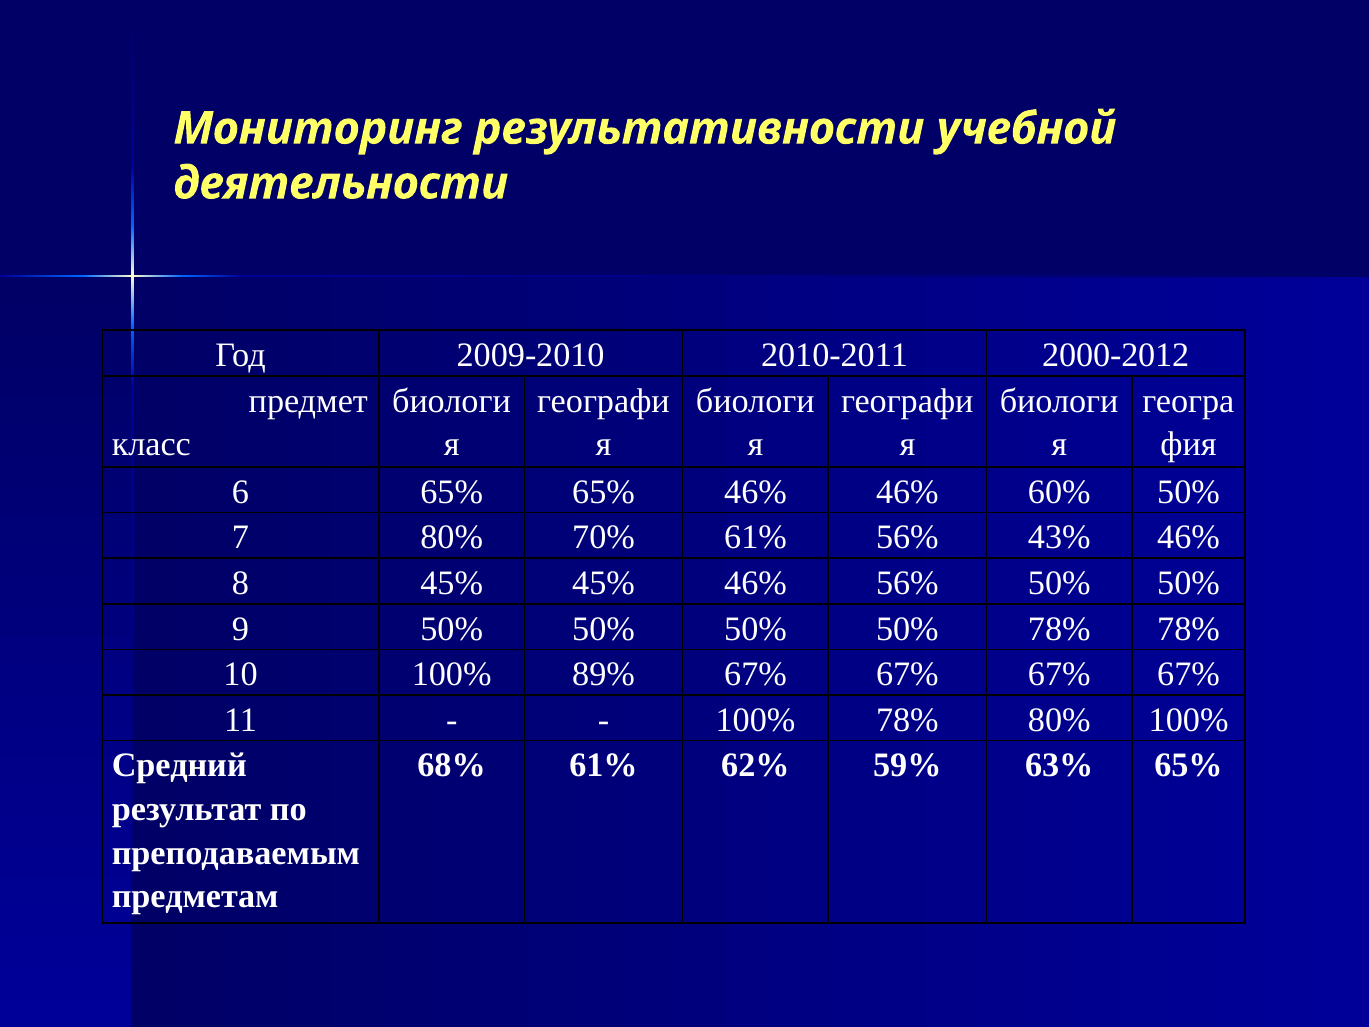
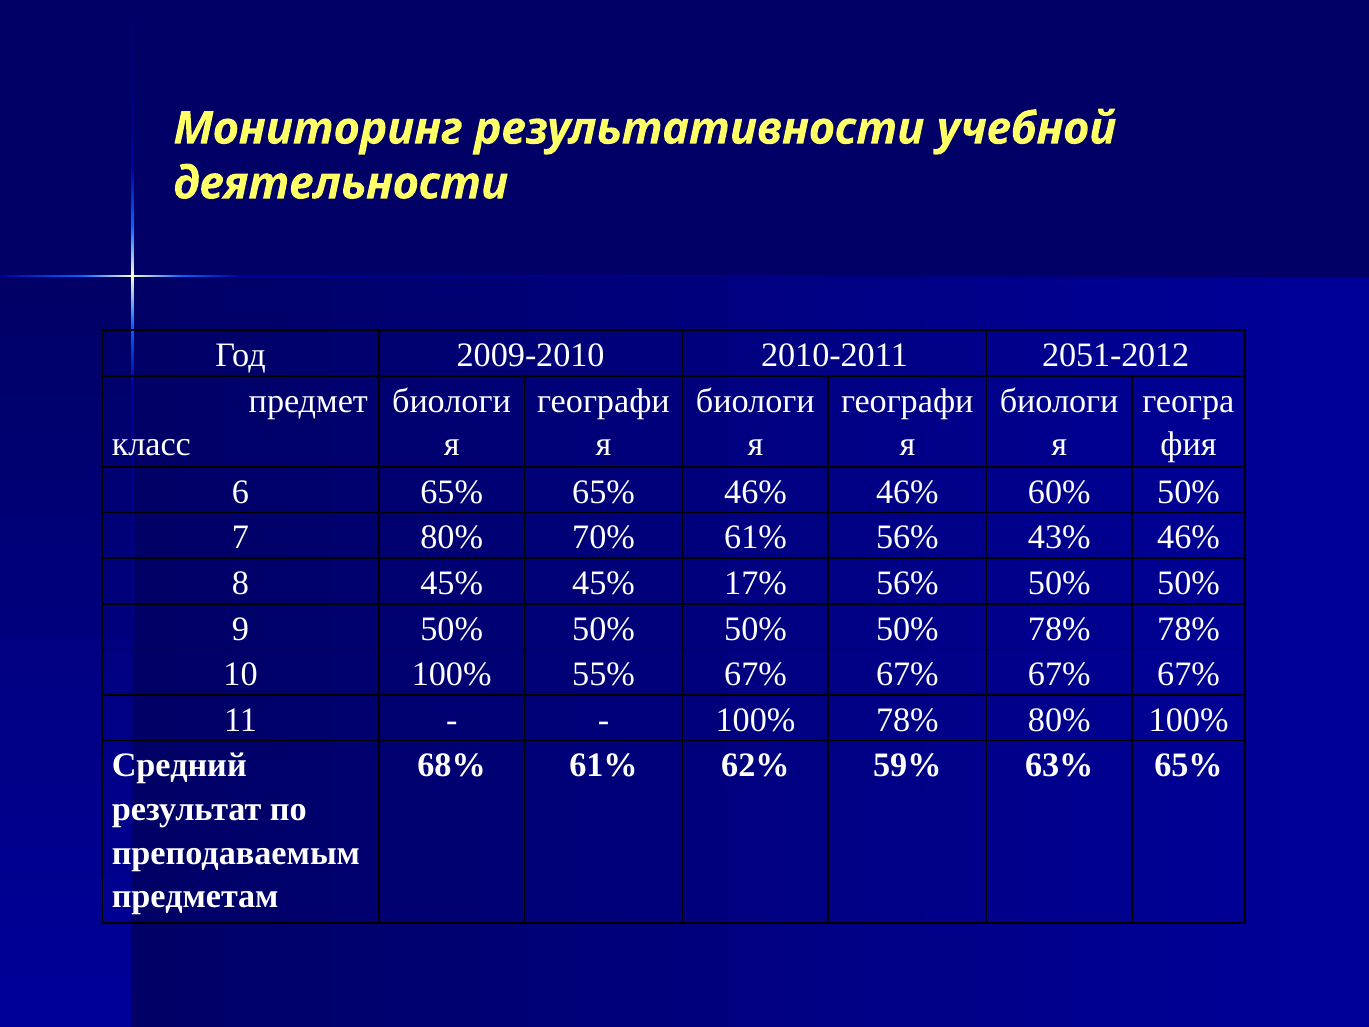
2000-2012: 2000-2012 -> 2051-2012 (1116, 355)
45% 46%: 46% -> 17% (756, 583)
89%: 89% -> 55% (604, 674)
